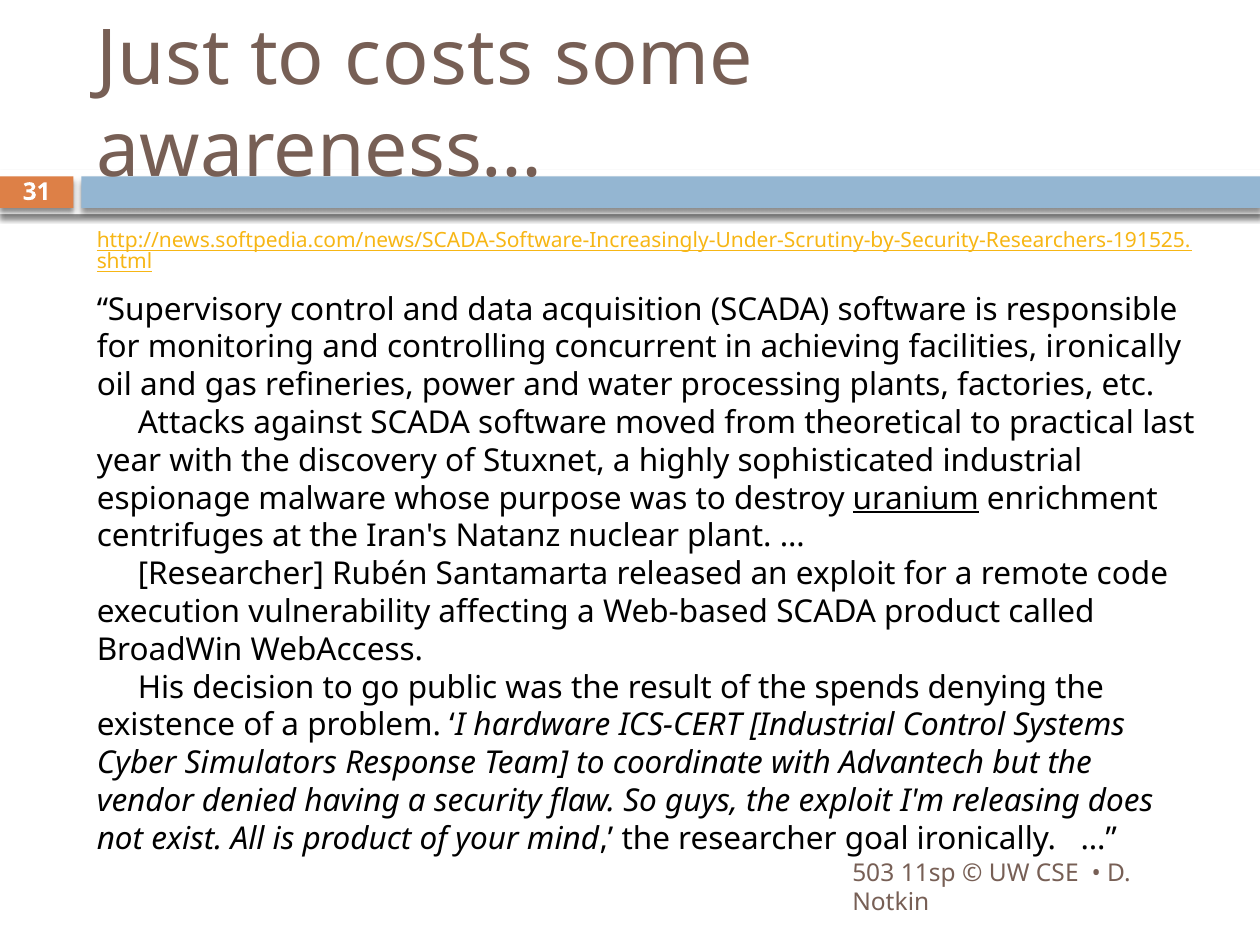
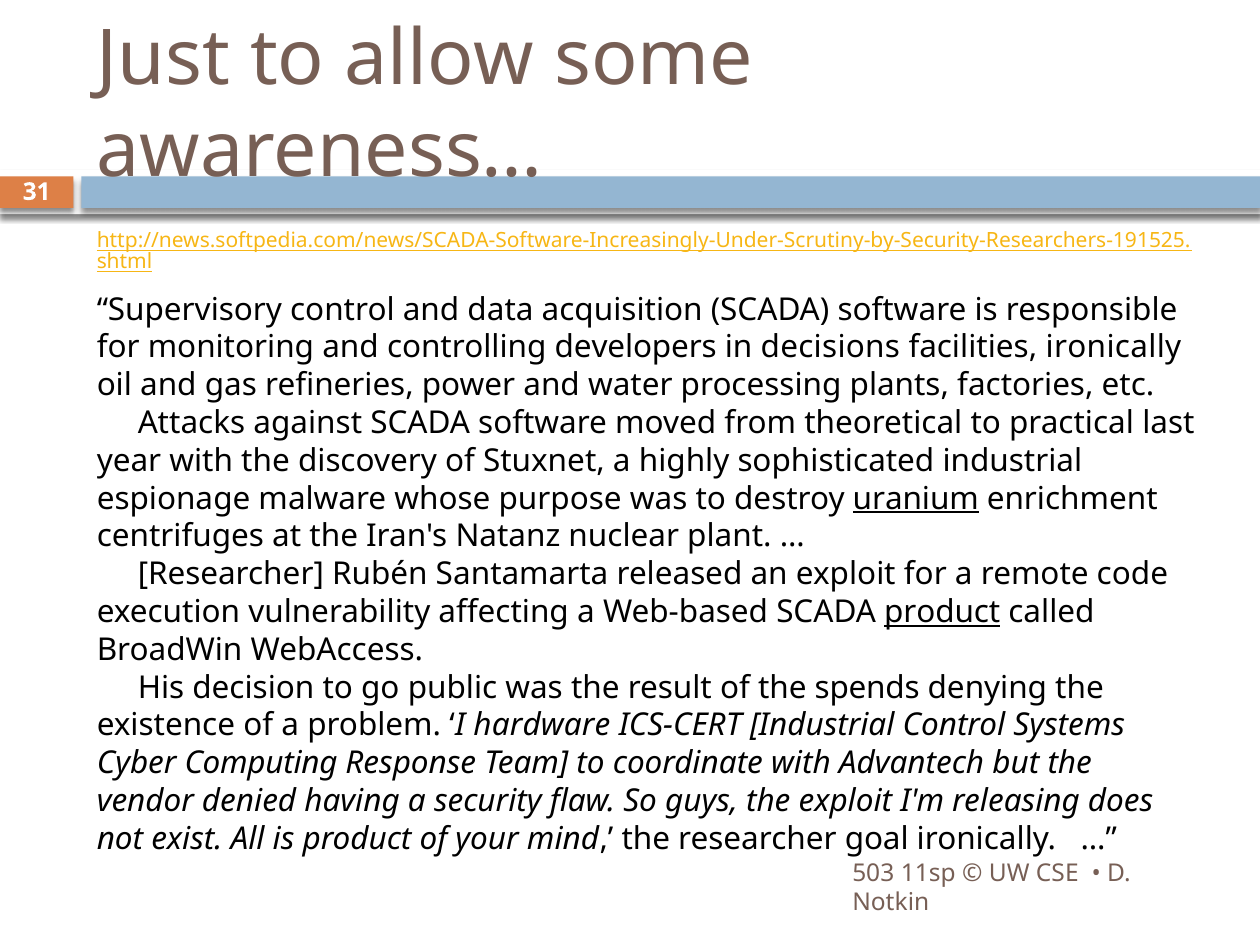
costs: costs -> allow (439, 59)
concurrent: concurrent -> developers (636, 347)
achieving: achieving -> decisions (830, 347)
product underline: none -> present (942, 612)
Simulators: Simulators -> Computing (261, 763)
